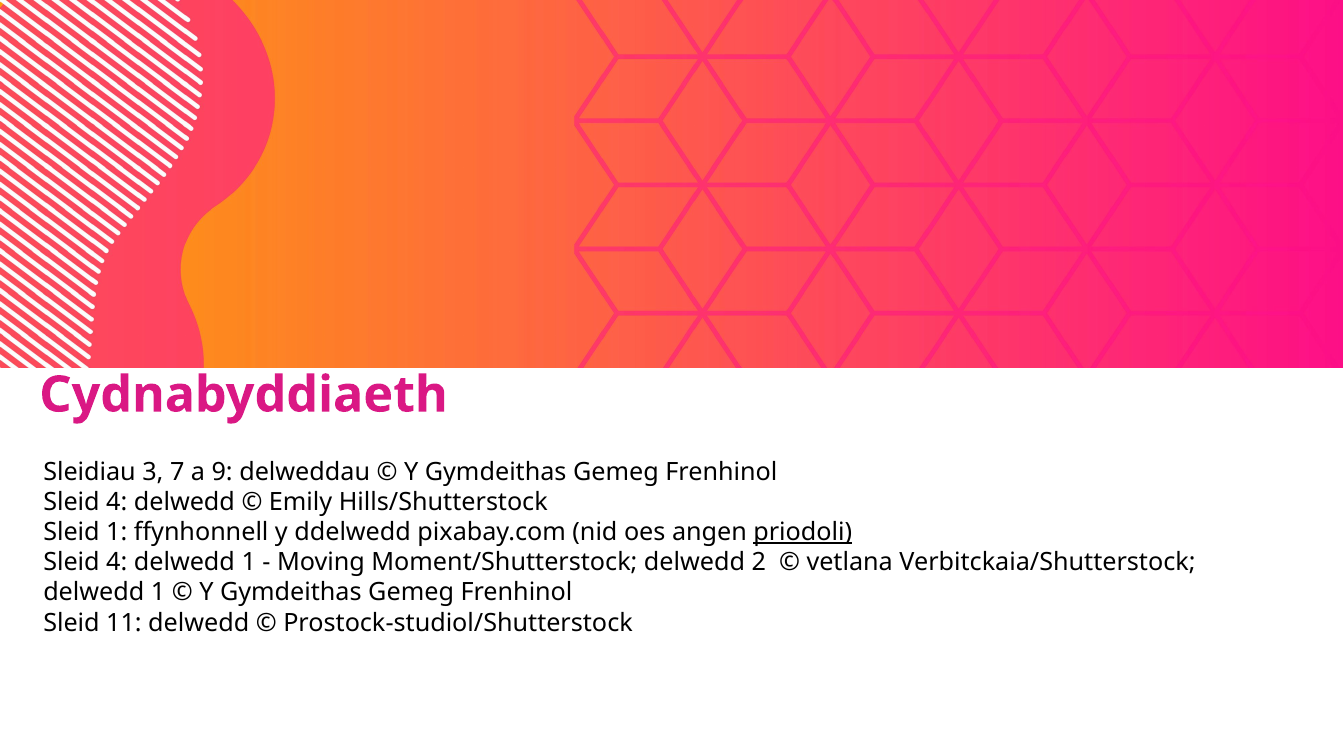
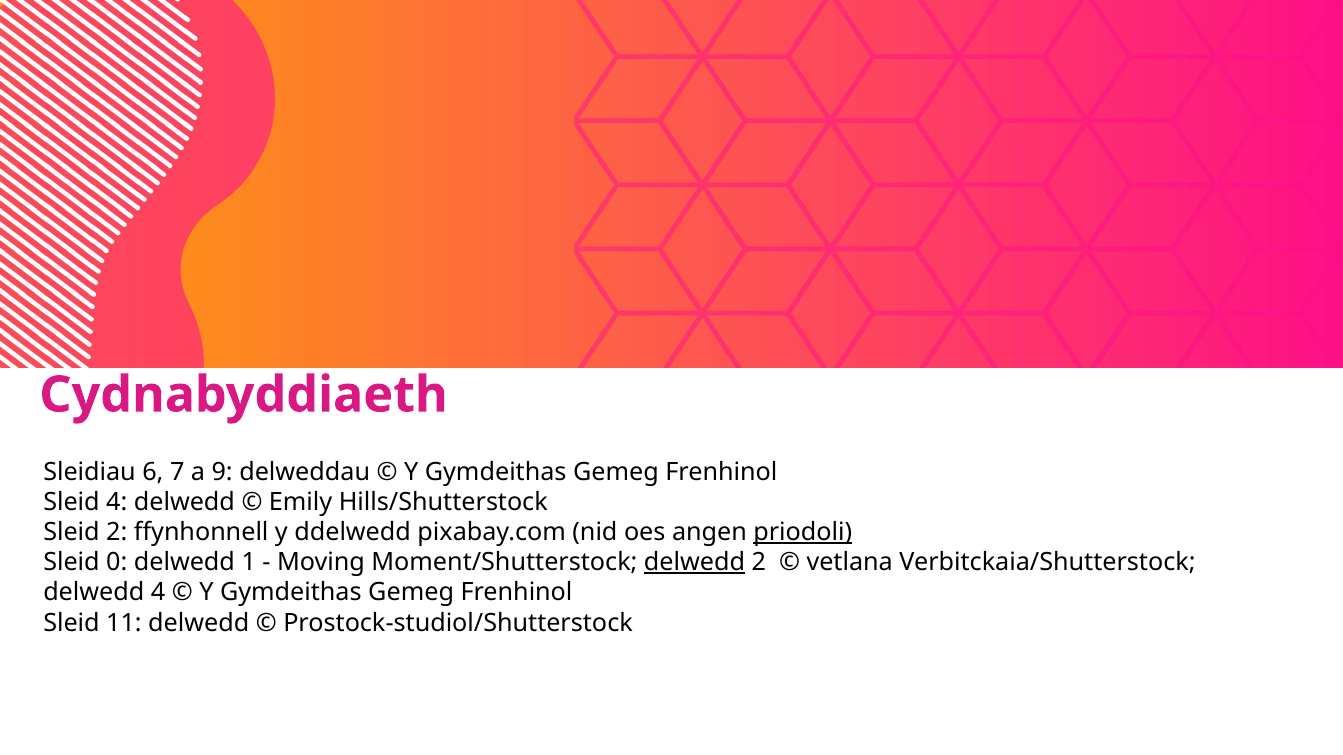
3: 3 -> 6 (153, 472)
Sleid 1: 1 -> 2 (117, 532)
4: 4 -> 0 (117, 563)
delwedd underline: none -> present (695, 563)
1: 1 -> 4 (158, 593)
